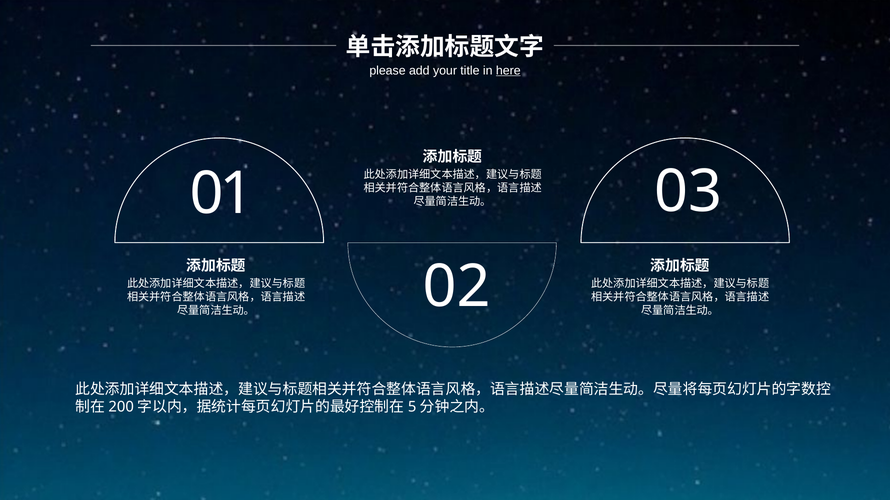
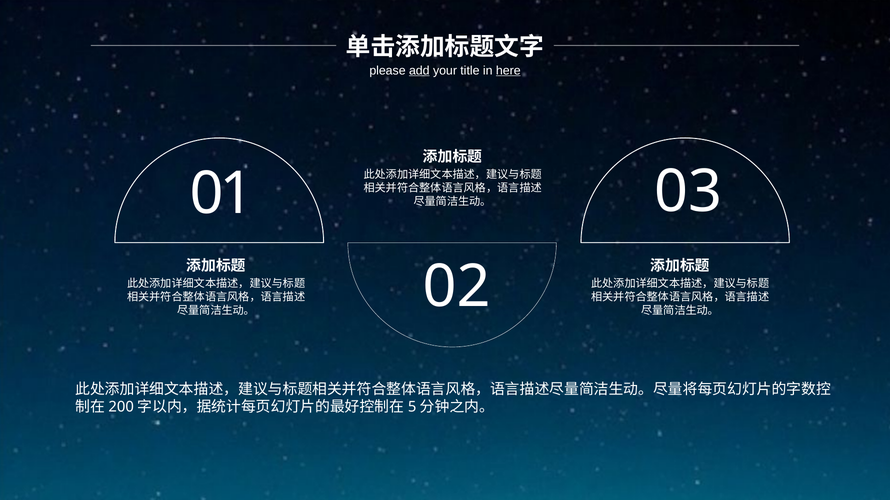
add underline: none -> present (419, 71)
